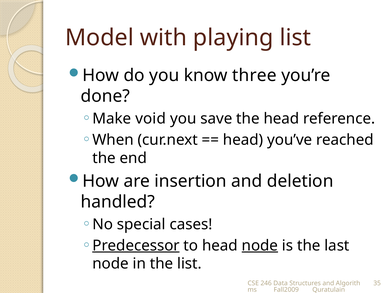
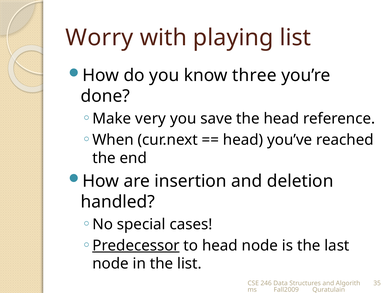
Model: Model -> Worry (99, 38)
void: void -> very (151, 118)
node underline: present -> none (260, 245)
